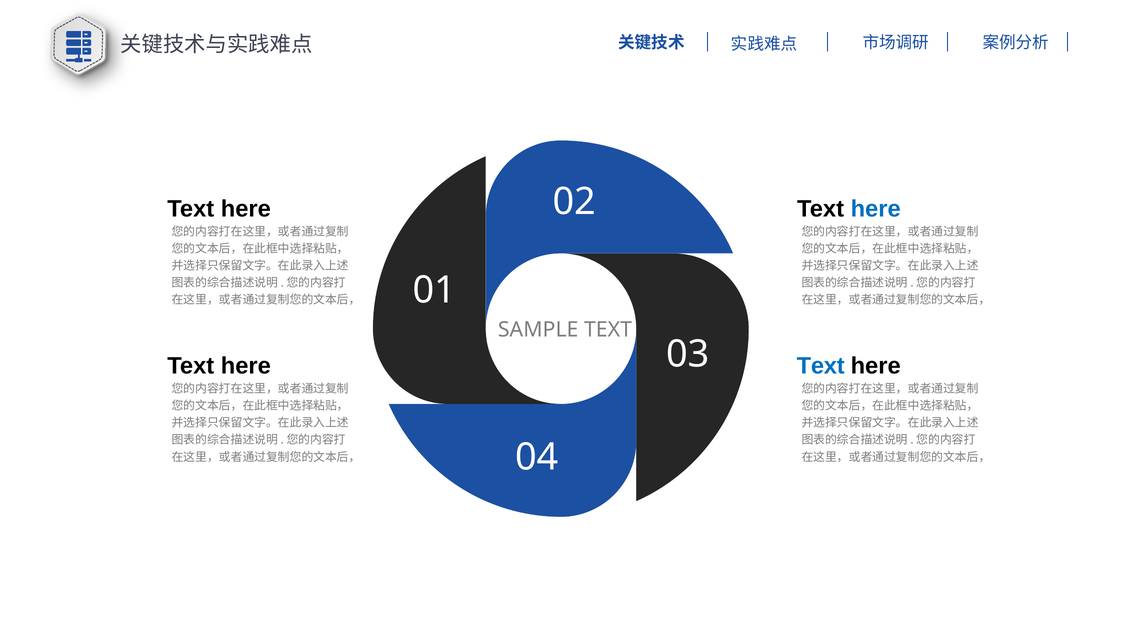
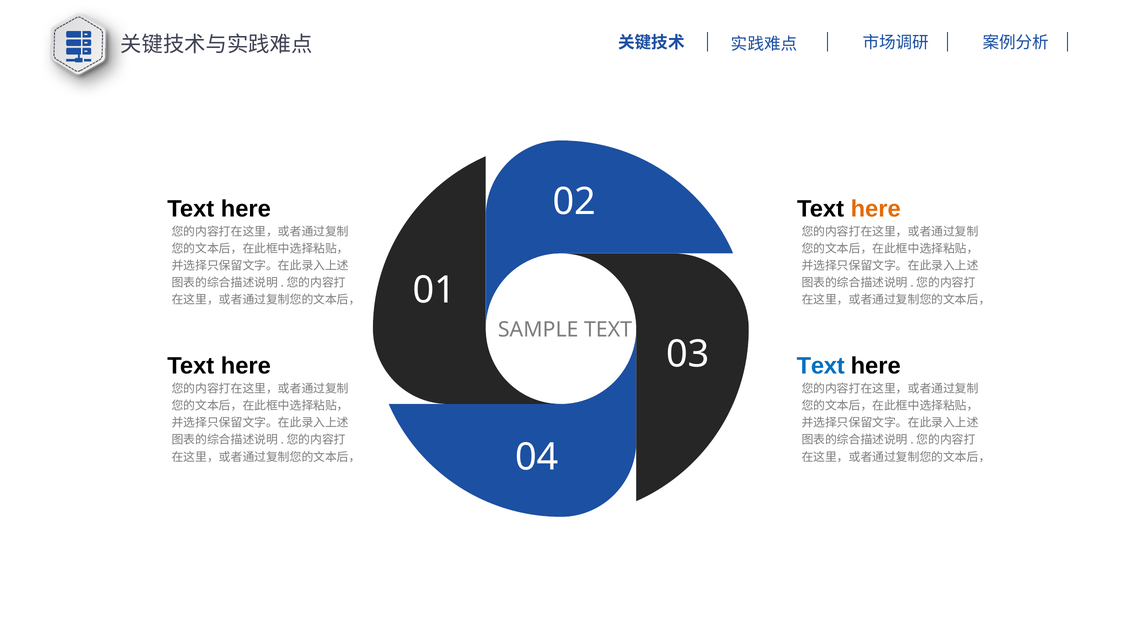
here colour: blue -> orange (876, 209)
